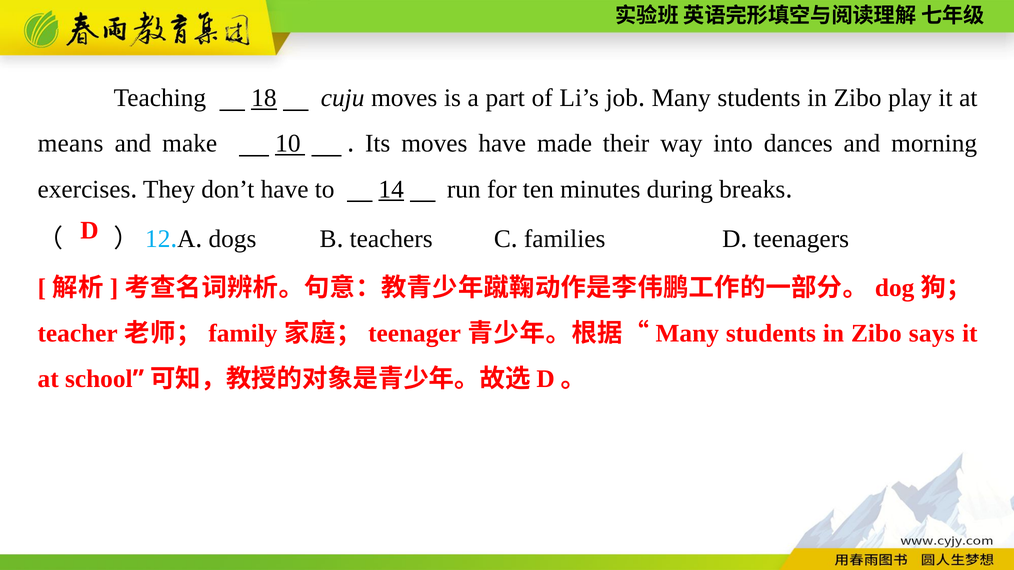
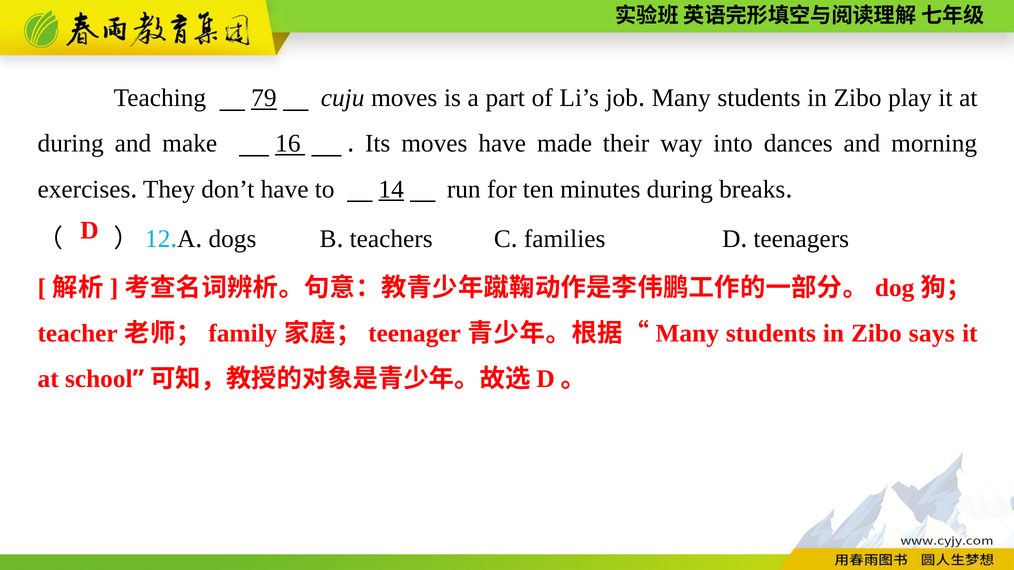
18: 18 -> 79 (264, 98)
means: means -> during (71, 144)
10: 10 -> 16 (288, 144)
